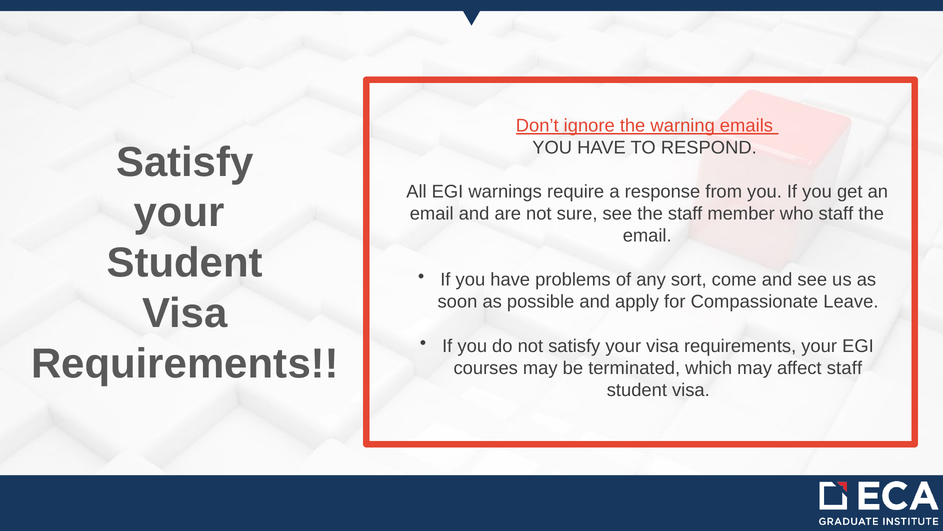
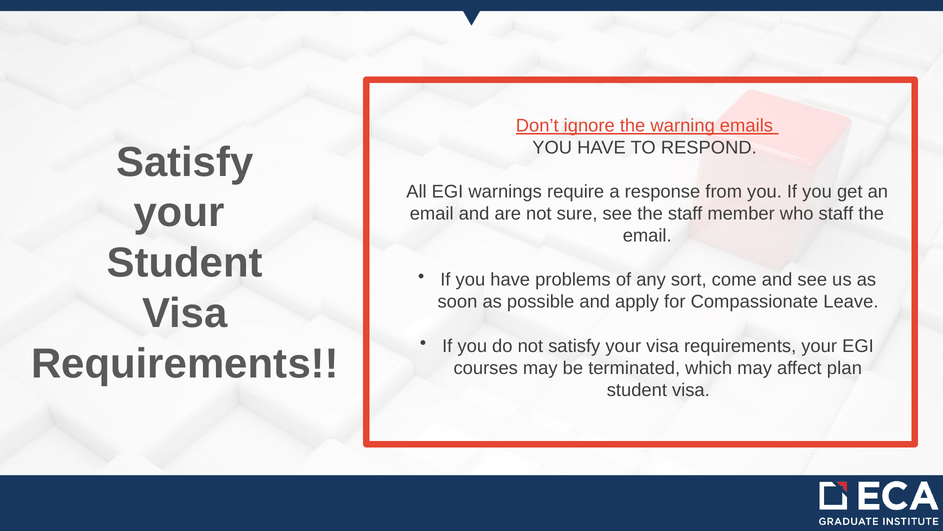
affect staff: staff -> plan (844, 368)
